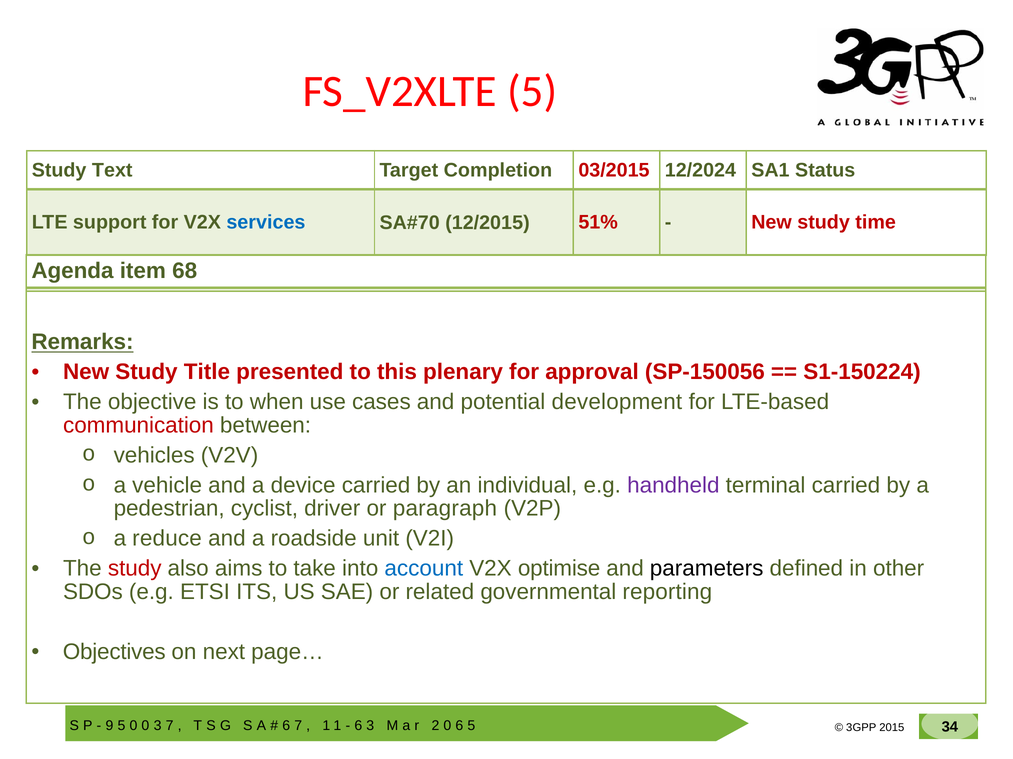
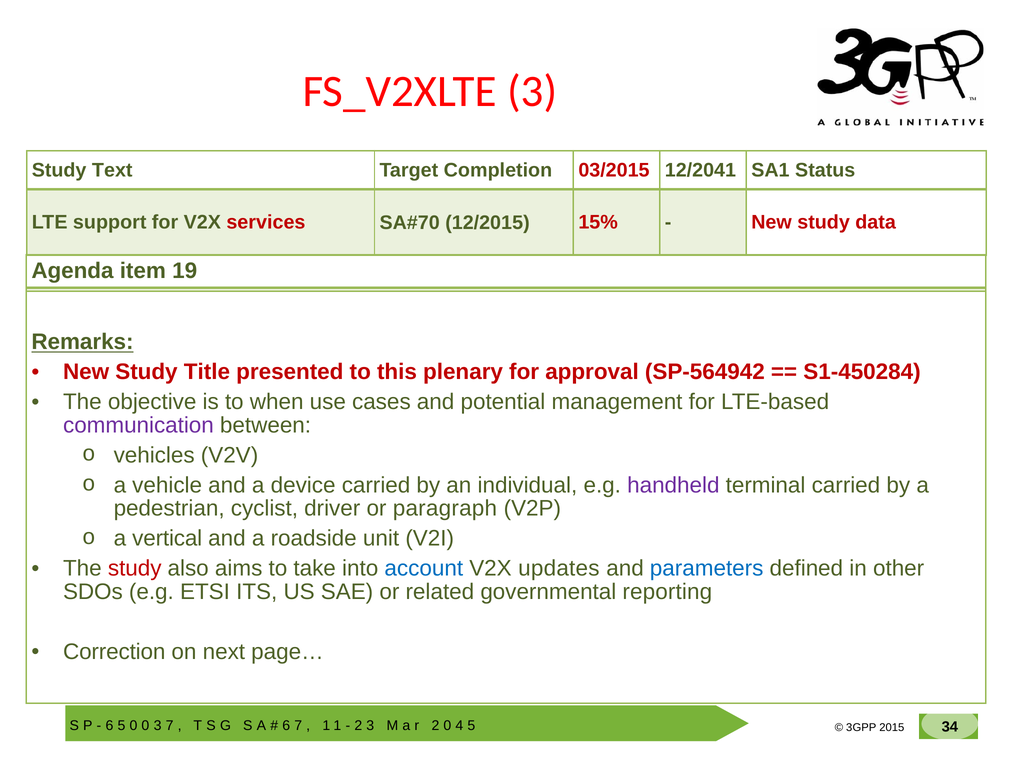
FS_V2XLTE 5: 5 -> 3 (532, 92)
12/2024: 12/2024 -> 12/2041 (700, 171)
services colour: blue -> red (266, 222)
51%: 51% -> 15% (598, 222)
time: time -> data (876, 222)
68: 68 -> 19 (185, 271)
SP-150056: SP-150056 -> SP-564942 (705, 372)
S1-150224: S1-150224 -> S1-450284 (862, 372)
development: development -> management (617, 402)
communication colour: red -> purple (138, 426)
reduce: reduce -> vertical (167, 539)
optimise: optimise -> updates (559, 569)
parameters colour: black -> blue (707, 569)
Objectives: Objectives -> Correction (114, 652)
9: 9 -> 6 (109, 727)
6: 6 -> 2 (358, 727)
6: 6 -> 4 (459, 727)
